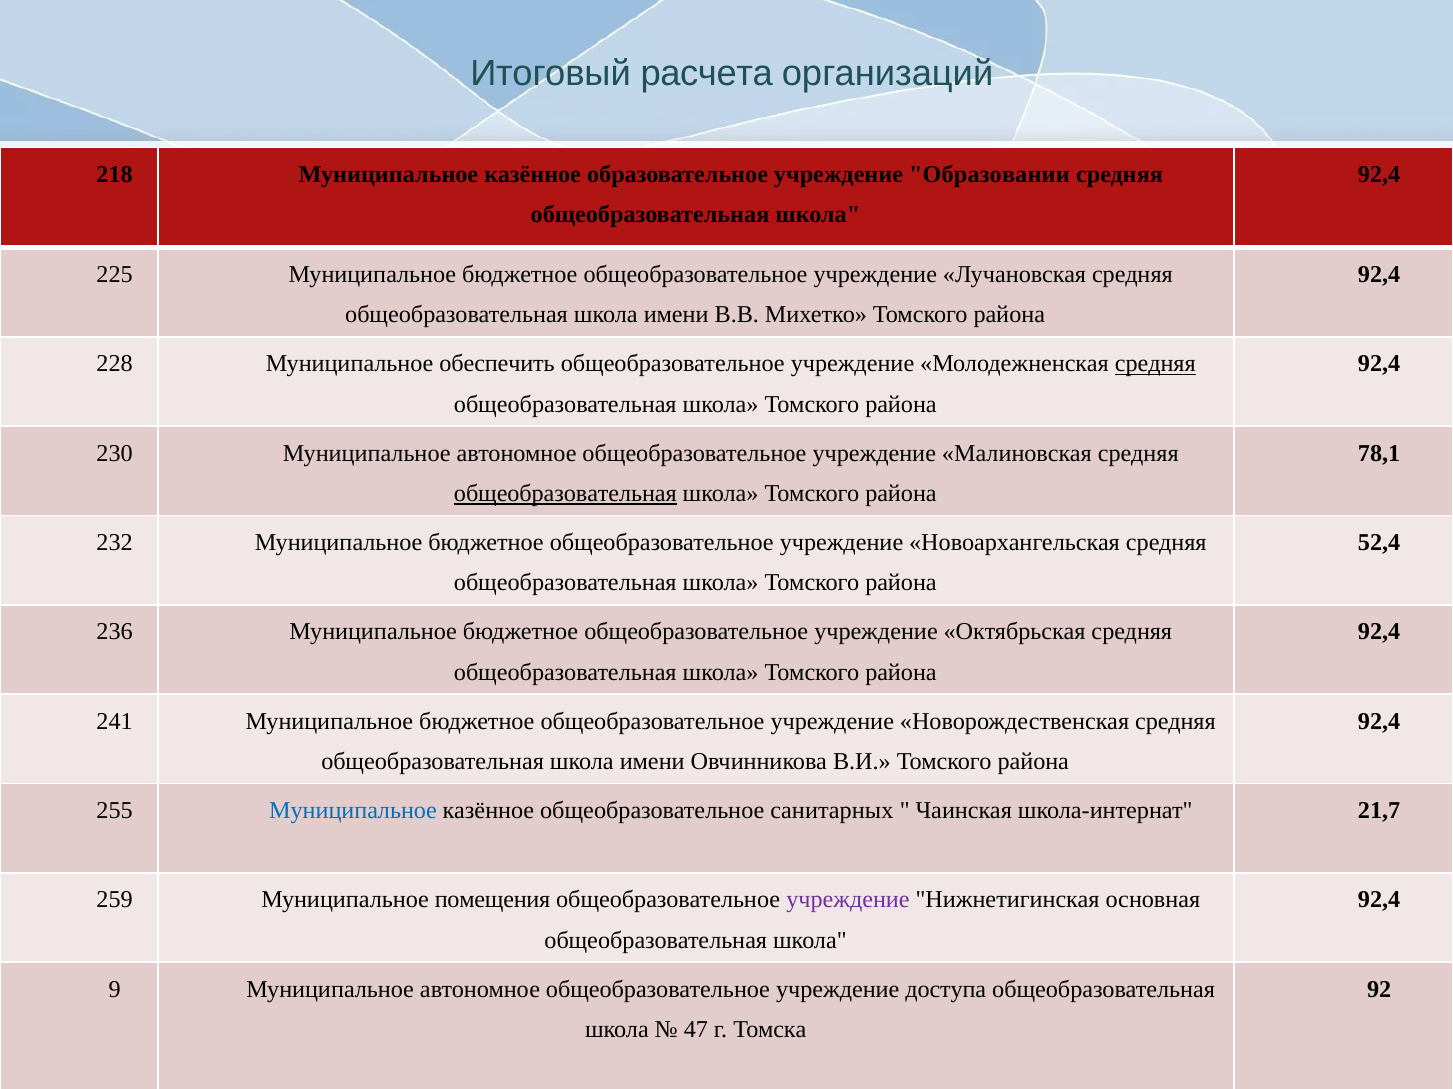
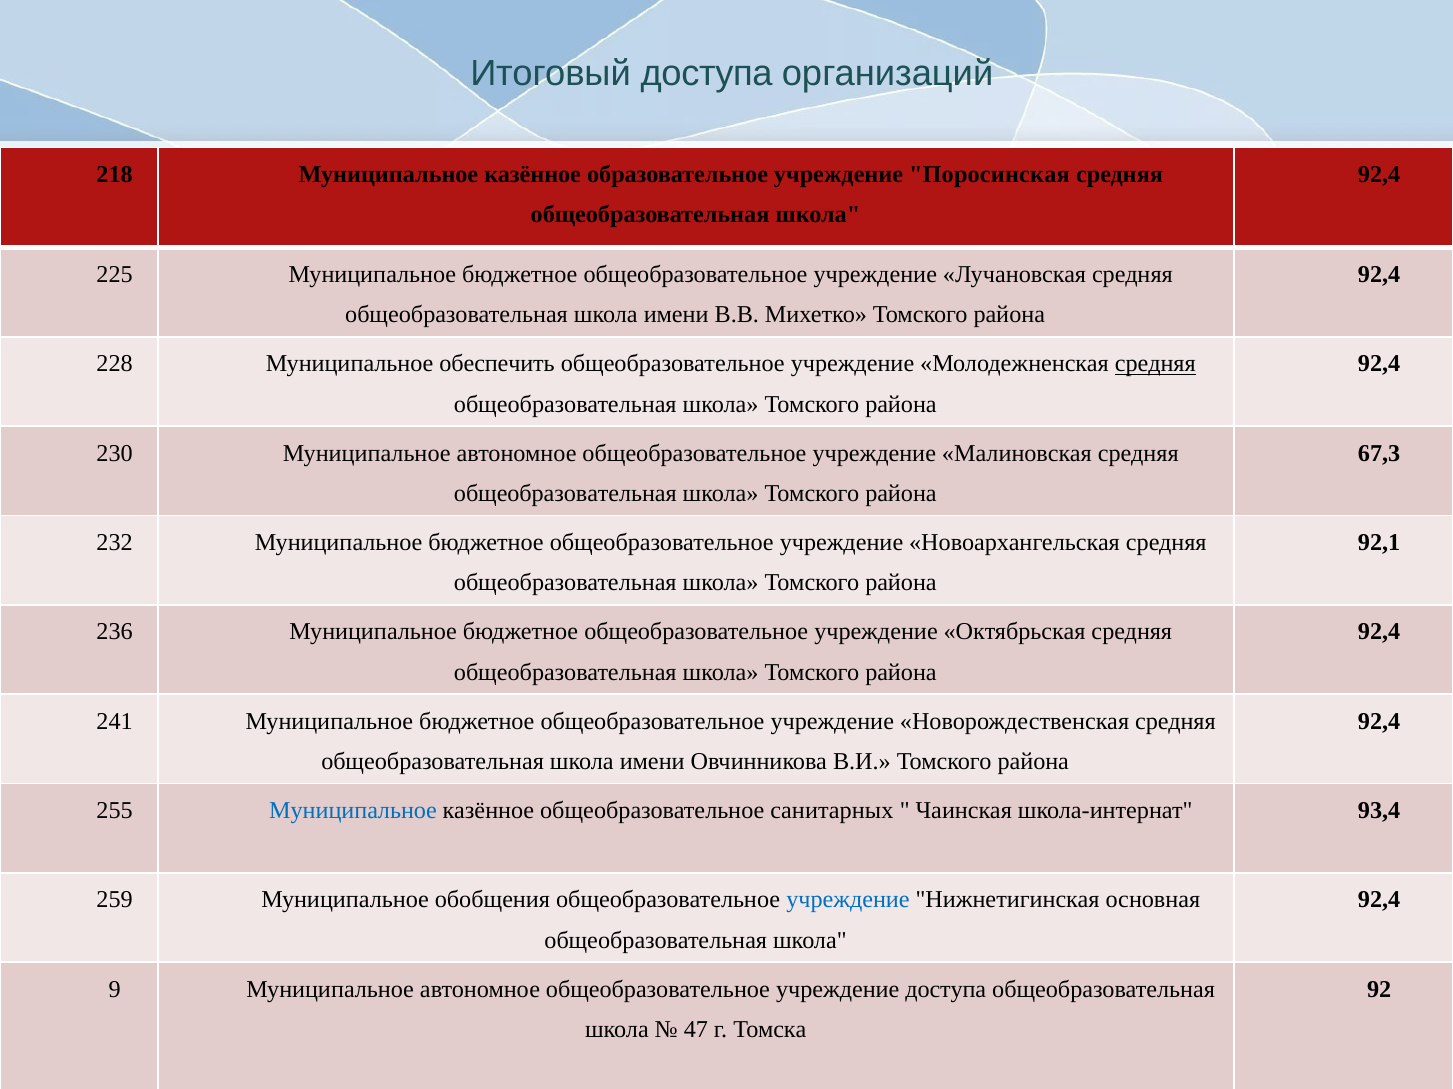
Итоговый расчета: расчета -> доступа (707, 73)
Образовании: Образовании -> Поросинская (989, 175)
78,1: 78,1 -> 67,3 (1379, 454)
общеобразовательная underline: present -> none (565, 494)
52,4: 52,4 -> 92,1 (1379, 543)
21,7: 21,7 -> 93,4 (1379, 811)
помещения: помещения -> обобщения (492, 901)
учреждение colour: purple -> blue (848, 901)
